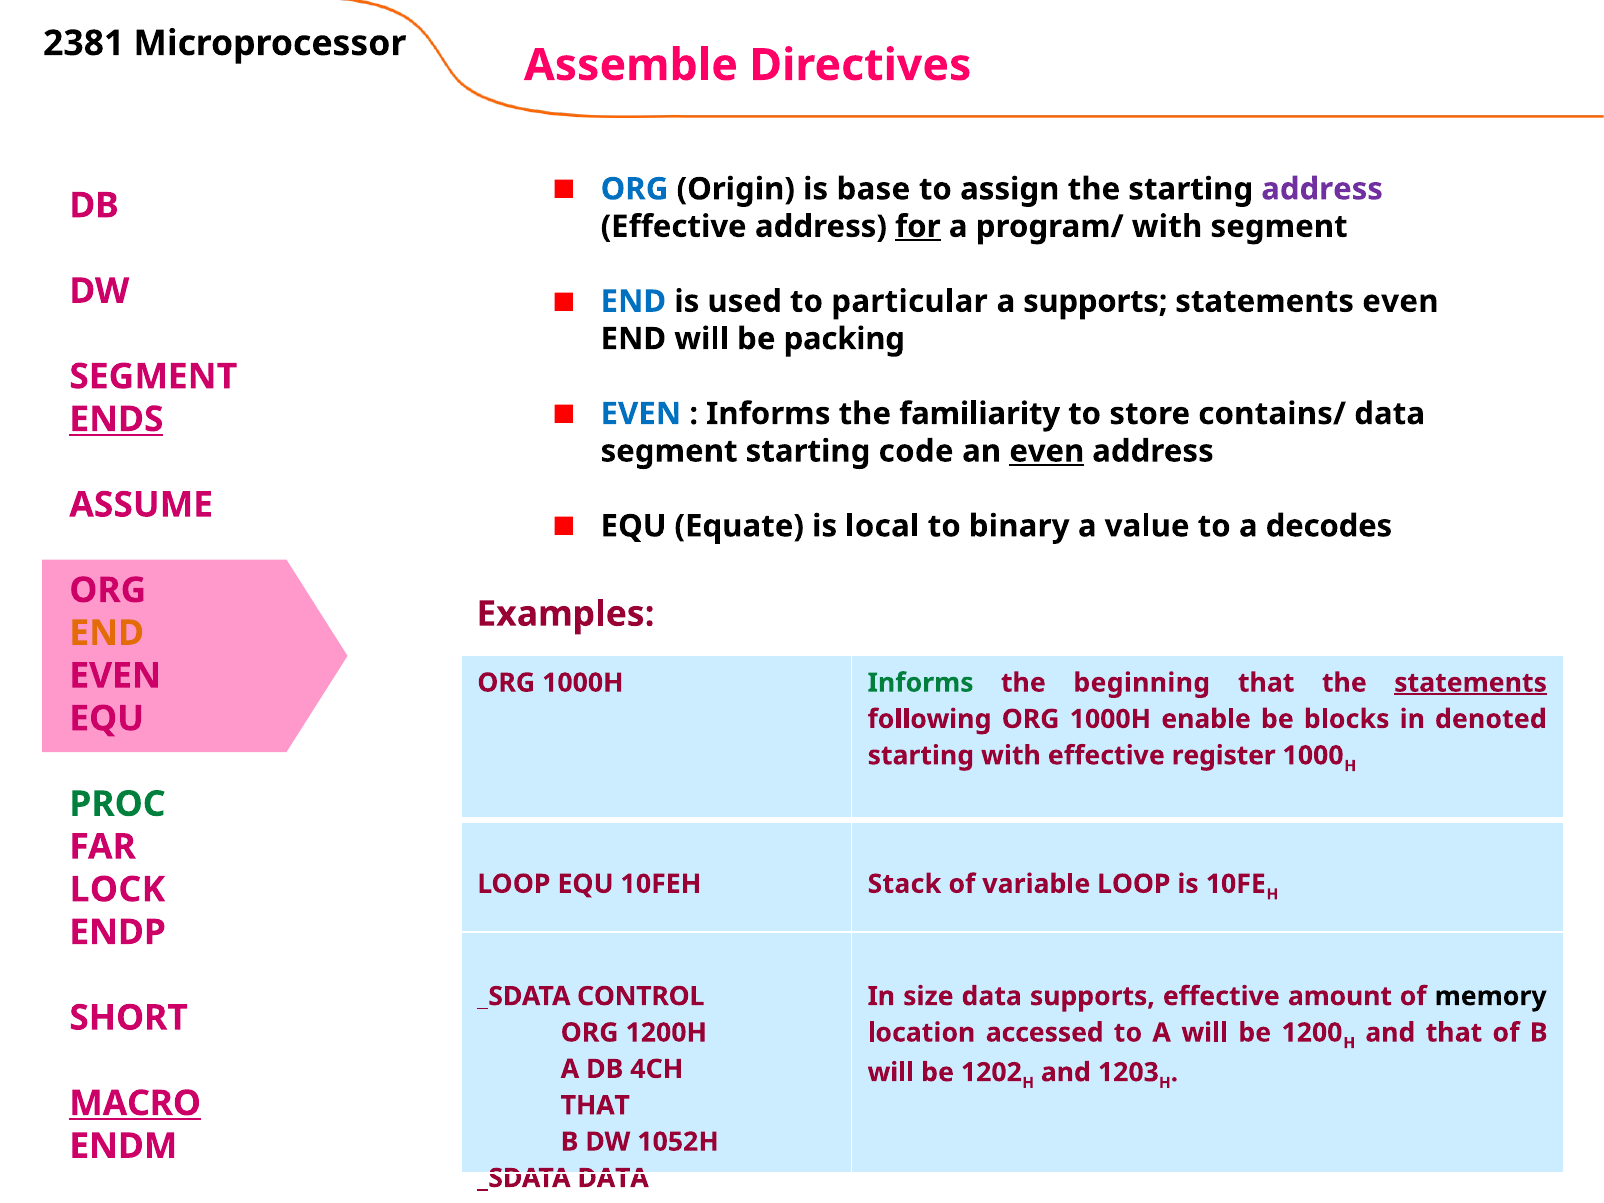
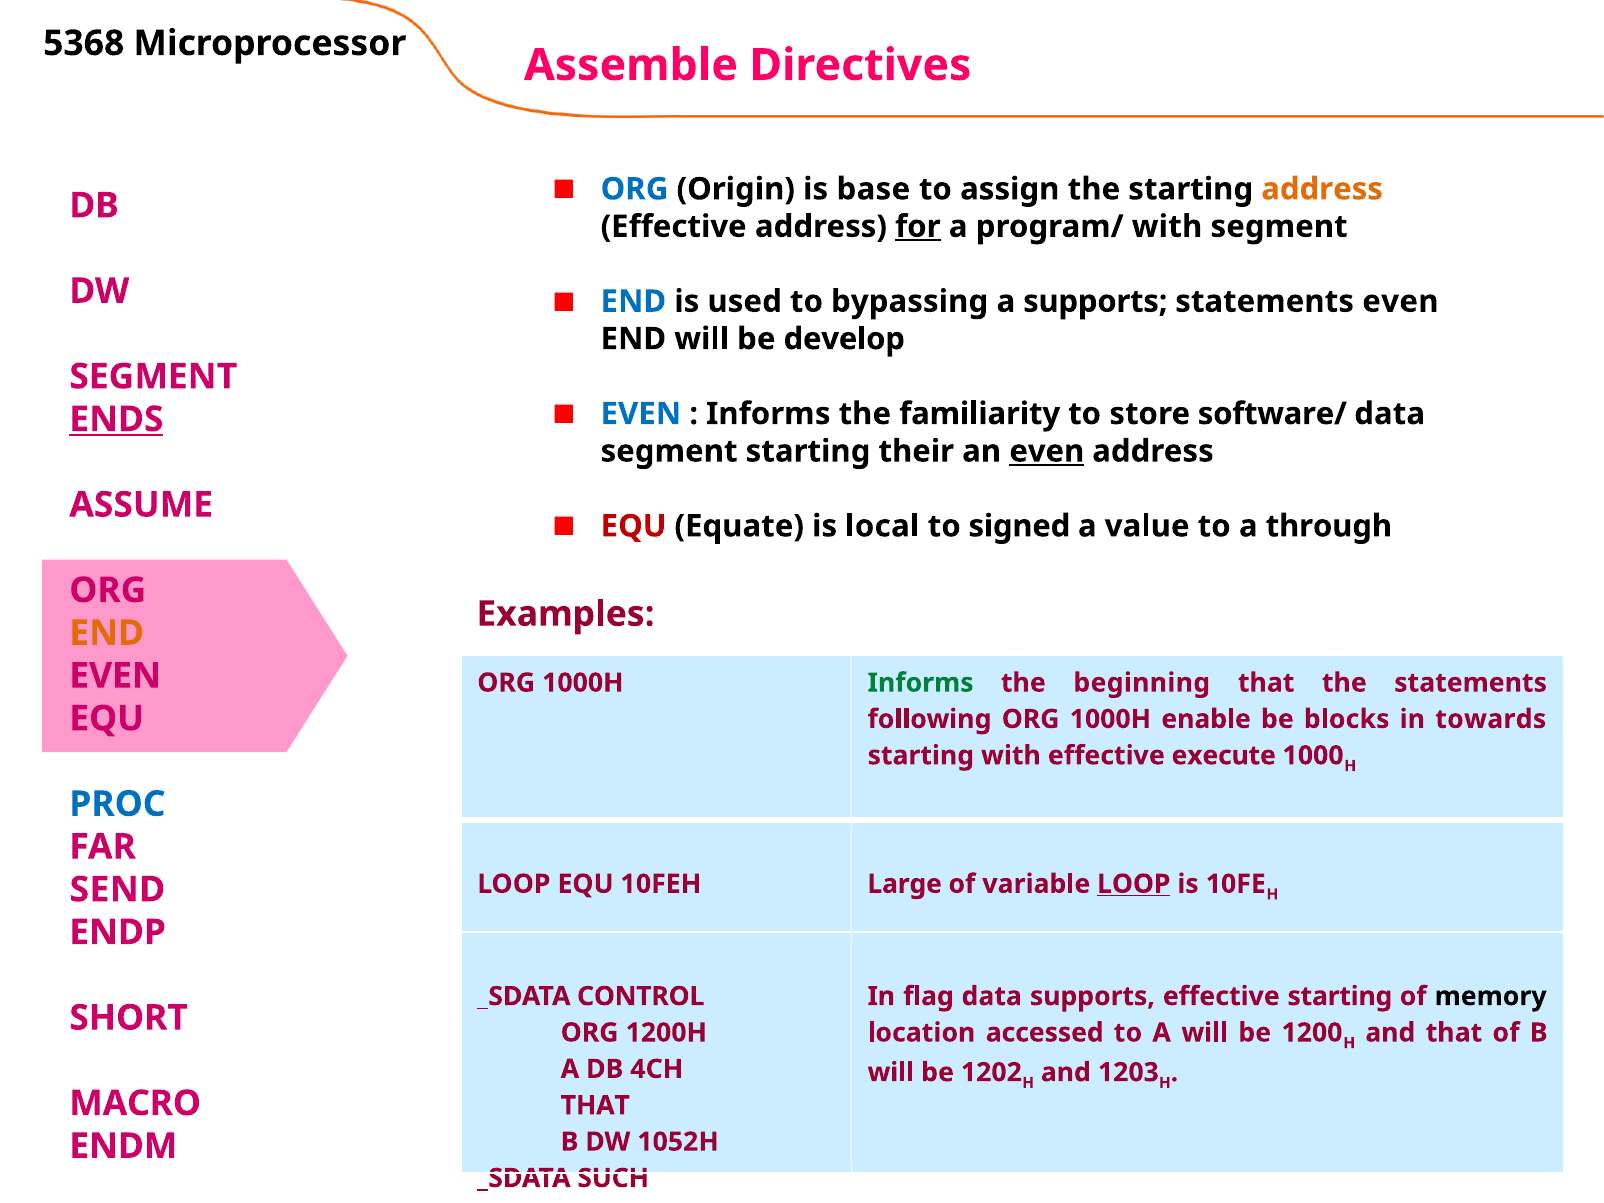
2381: 2381 -> 5368 (84, 43)
address colour: purple -> orange (1322, 189)
particular: particular -> bypassing (910, 301)
packing: packing -> develop (844, 339)
contains/: contains/ -> software/ (1272, 414)
code: code -> their (916, 451)
EQU colour: black -> red (634, 526)
binary: binary -> signed (1019, 526)
decodes: decodes -> through (1329, 526)
statements underline: present -> none (1471, 683)
denoted: denoted -> towards (1491, 719)
register: register -> execute (1224, 756)
PROC colour: green -> blue (117, 804)
Stack: Stack -> Large (905, 884)
LOOP underline: none -> present (1134, 884)
LOCK: LOCK -> SEND (117, 890)
size: size -> flag (928, 996)
effective amount: amount -> starting (1340, 996)
MACRO underline: present -> none (135, 1103)
DATA: DATA -> SUCH (613, 1178)
